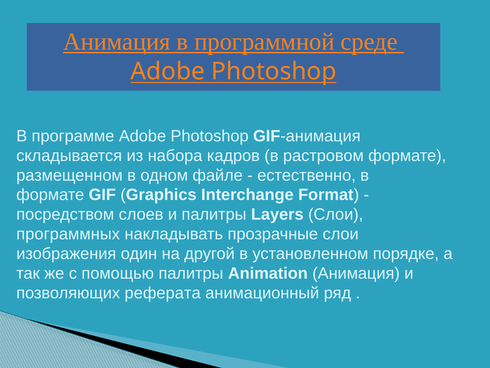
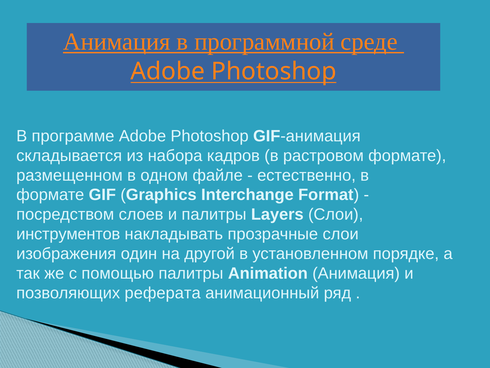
программных: программных -> инструментов (68, 234)
